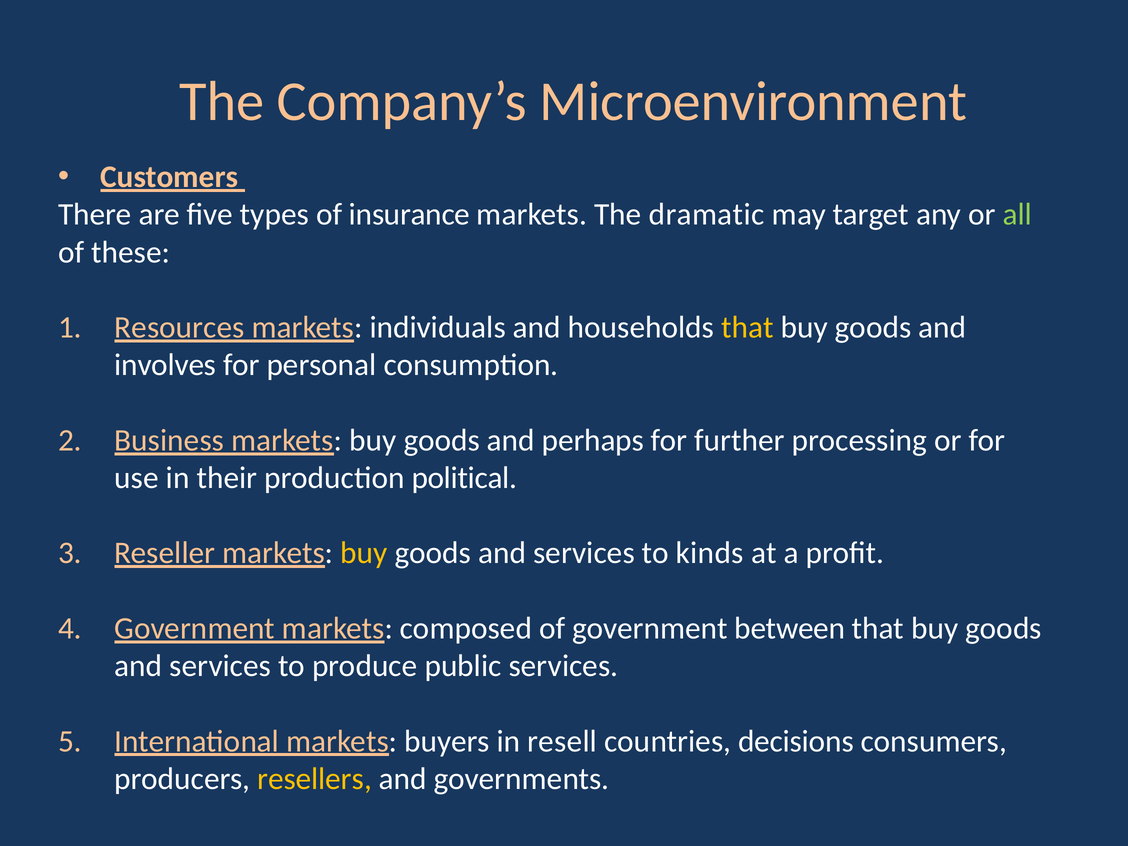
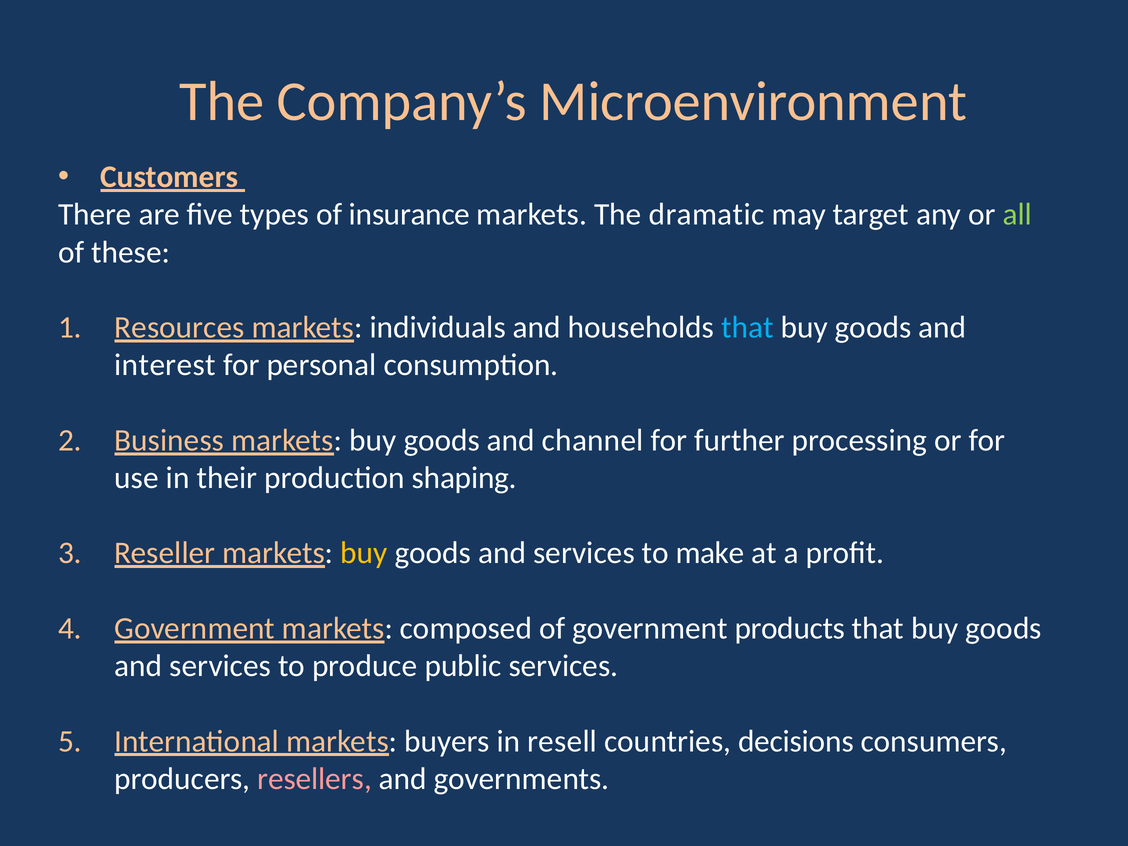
that colour: yellow -> light blue (747, 327)
involves: involves -> interest (165, 365)
perhaps: perhaps -> channel (593, 440)
political: political -> shaping (464, 478)
kinds: kinds -> make (710, 553)
between: between -> products (790, 628)
resellers colour: yellow -> pink (315, 779)
